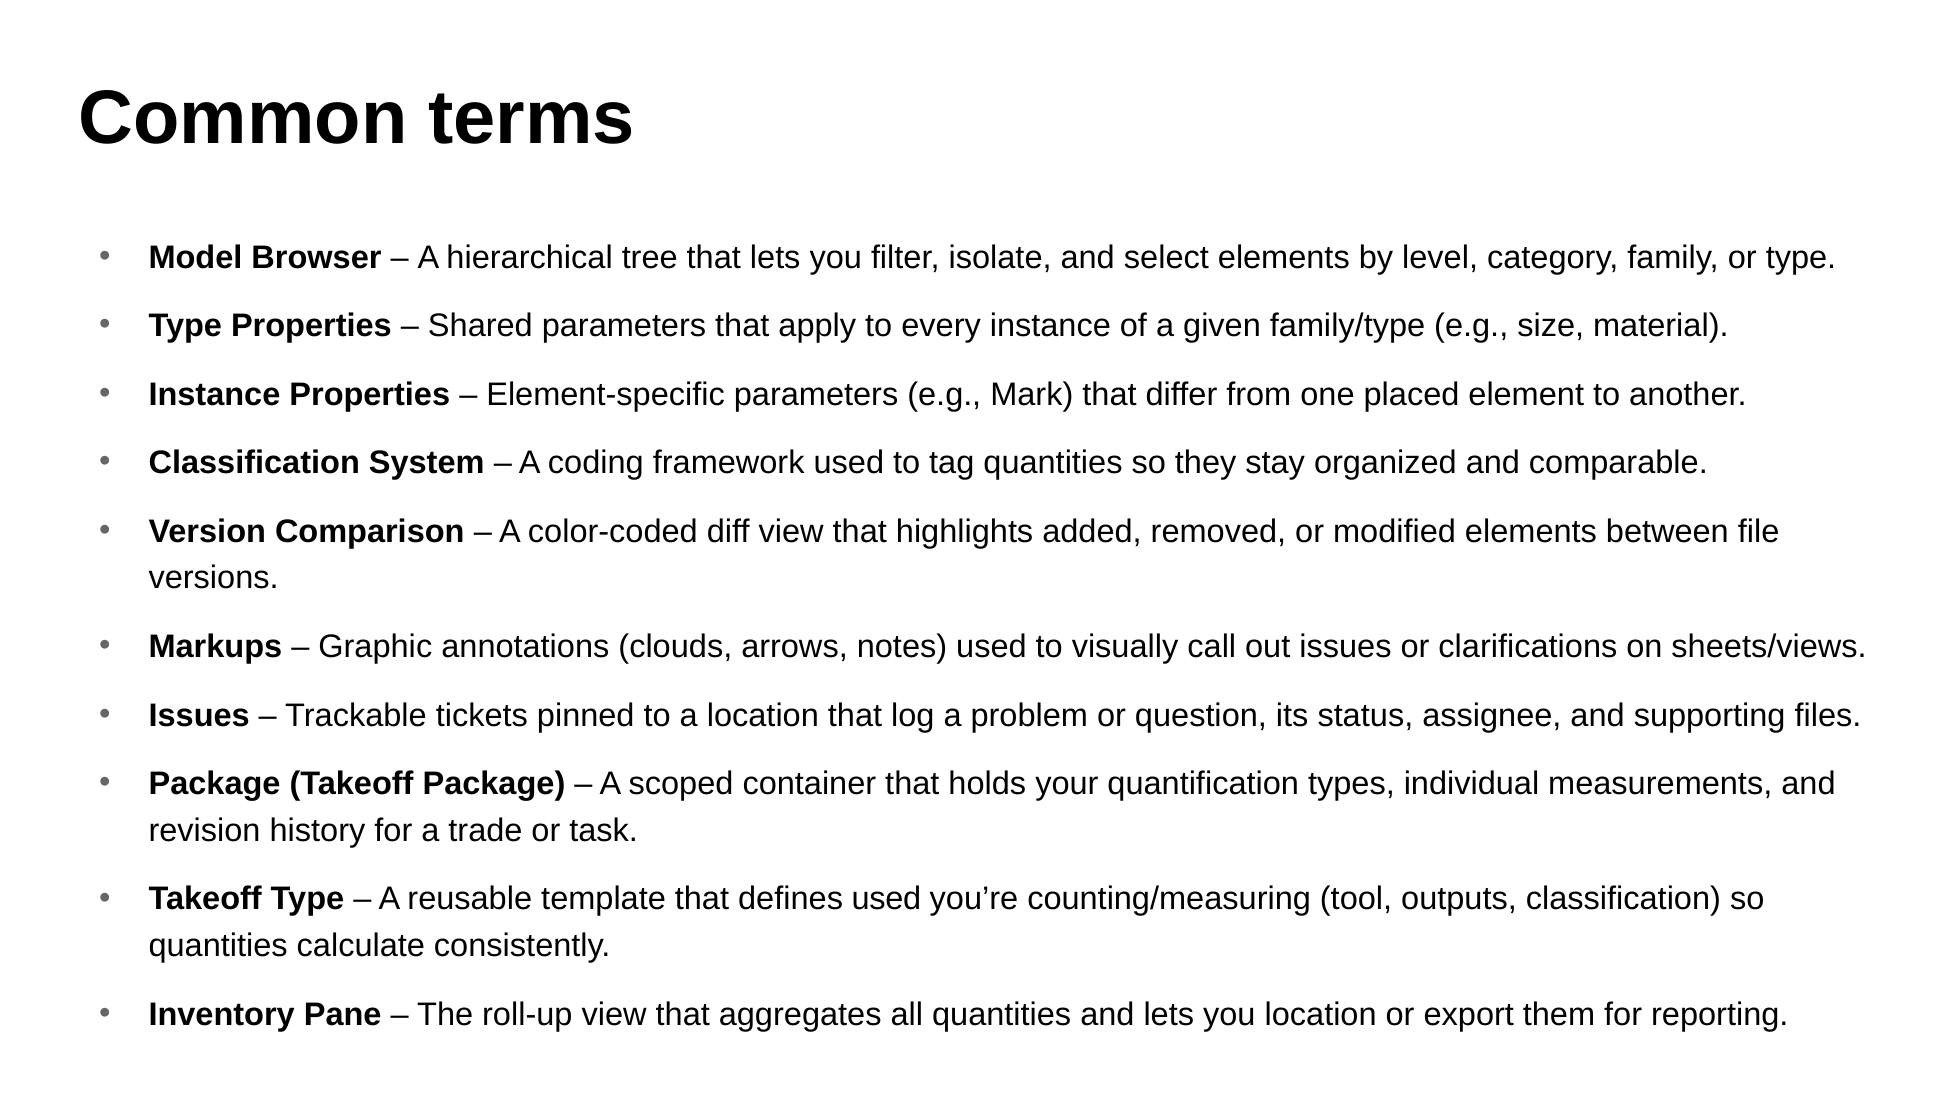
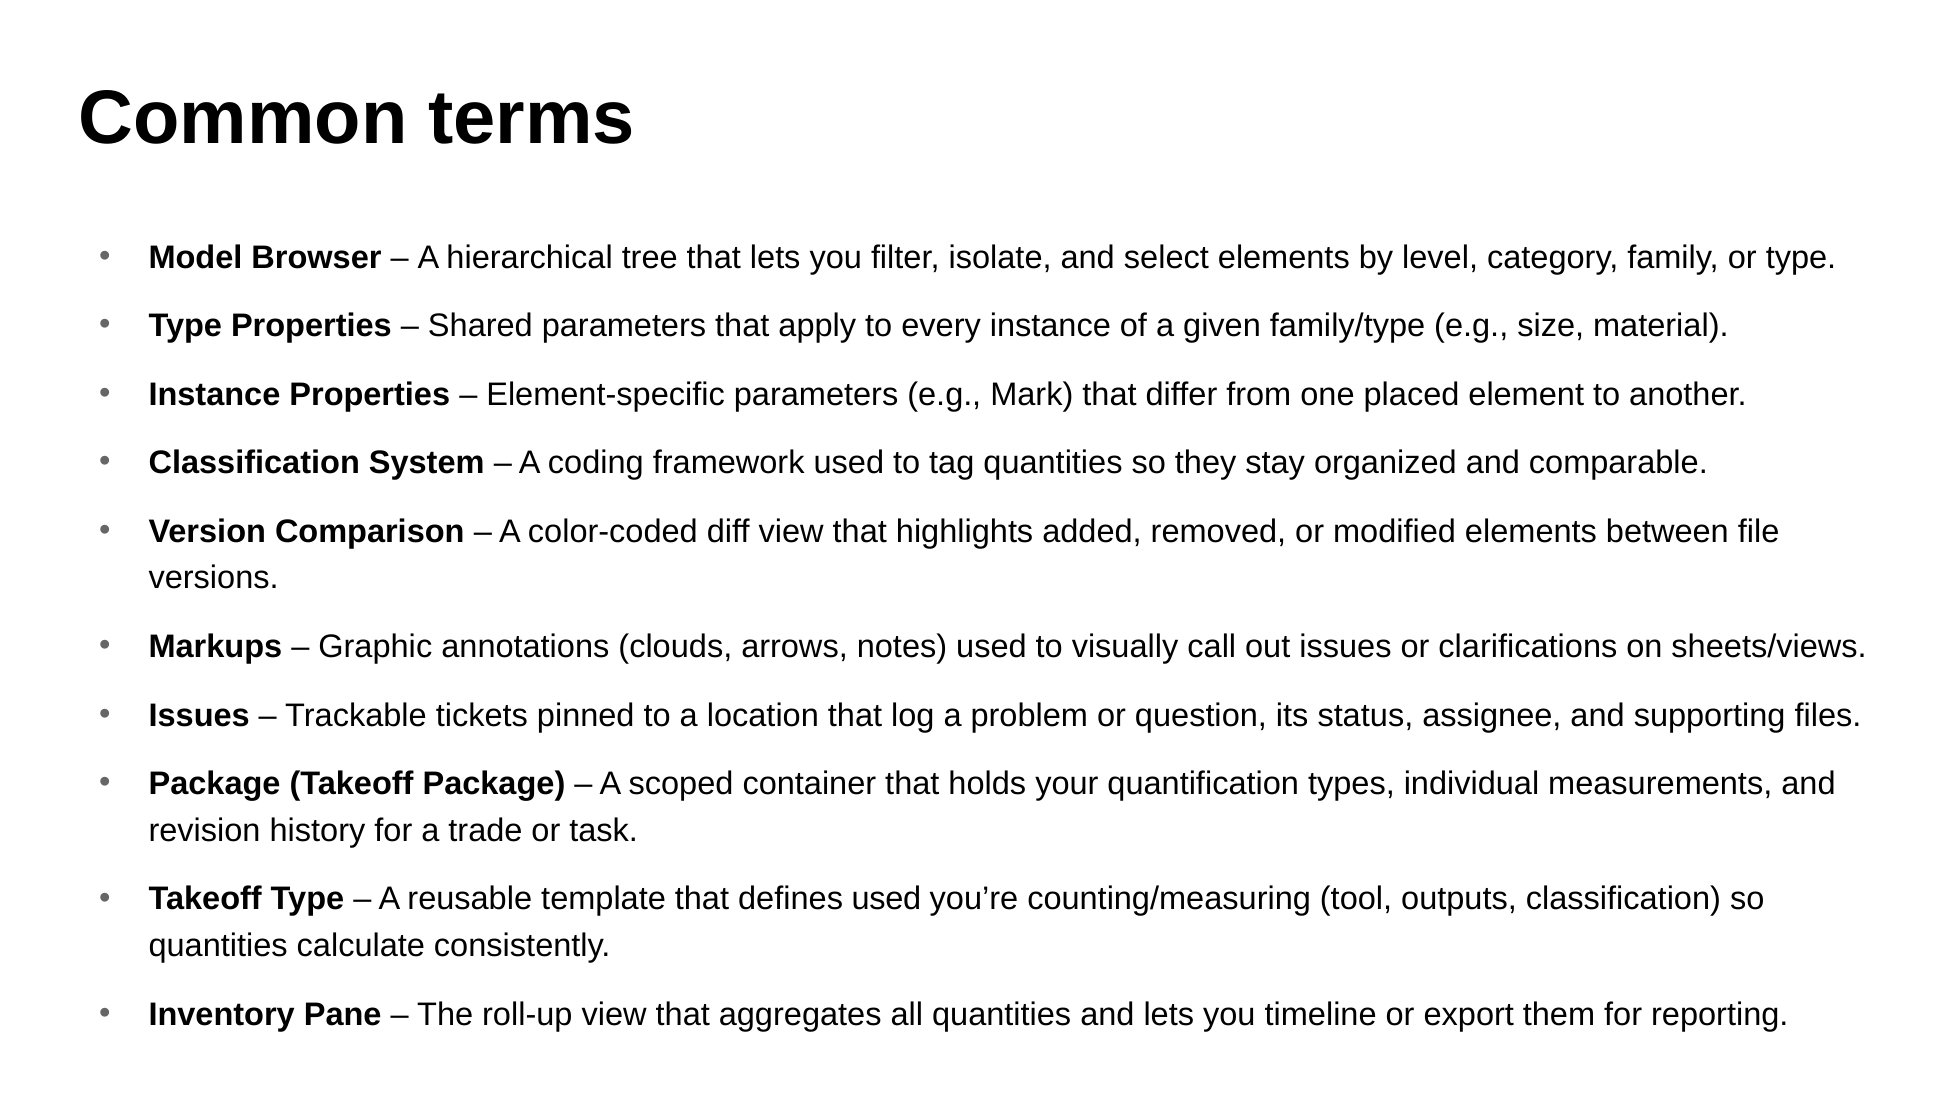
you location: location -> timeline (1321, 1014)
